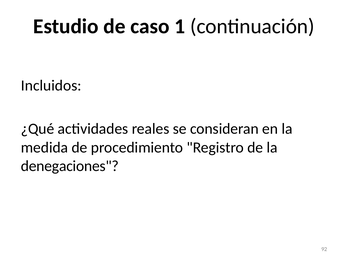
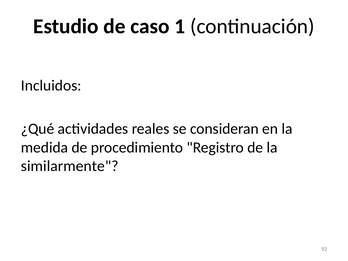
denegaciones: denegaciones -> similarmente (70, 166)
